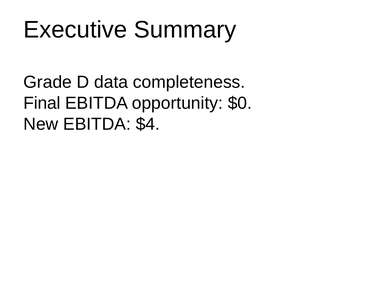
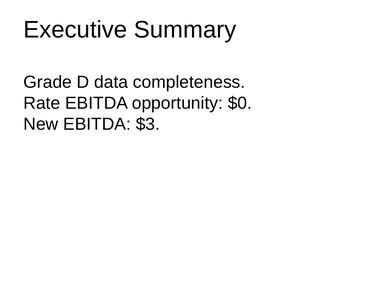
Final: Final -> Rate (42, 103)
$4: $4 -> $3 (148, 124)
